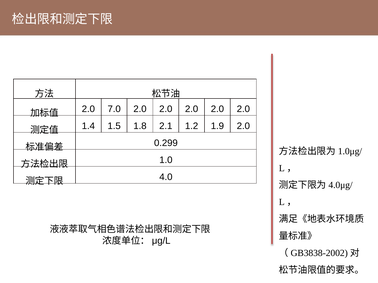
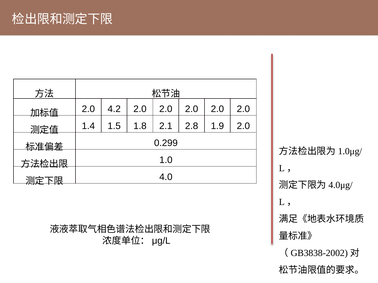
7.0: 7.0 -> 4.2 (114, 109)
1.2: 1.2 -> 2.8 (192, 126)
